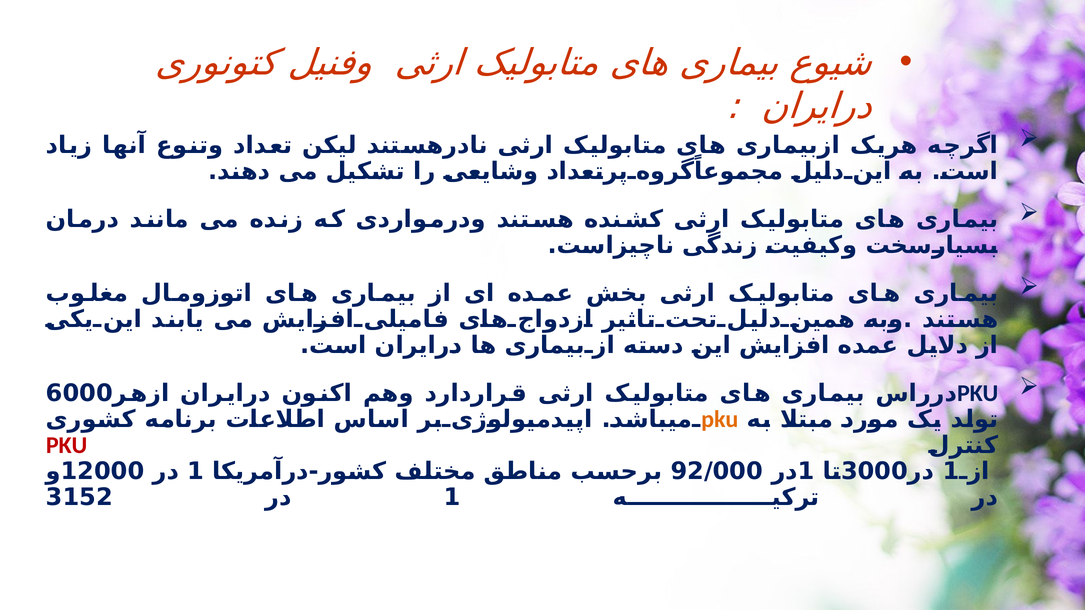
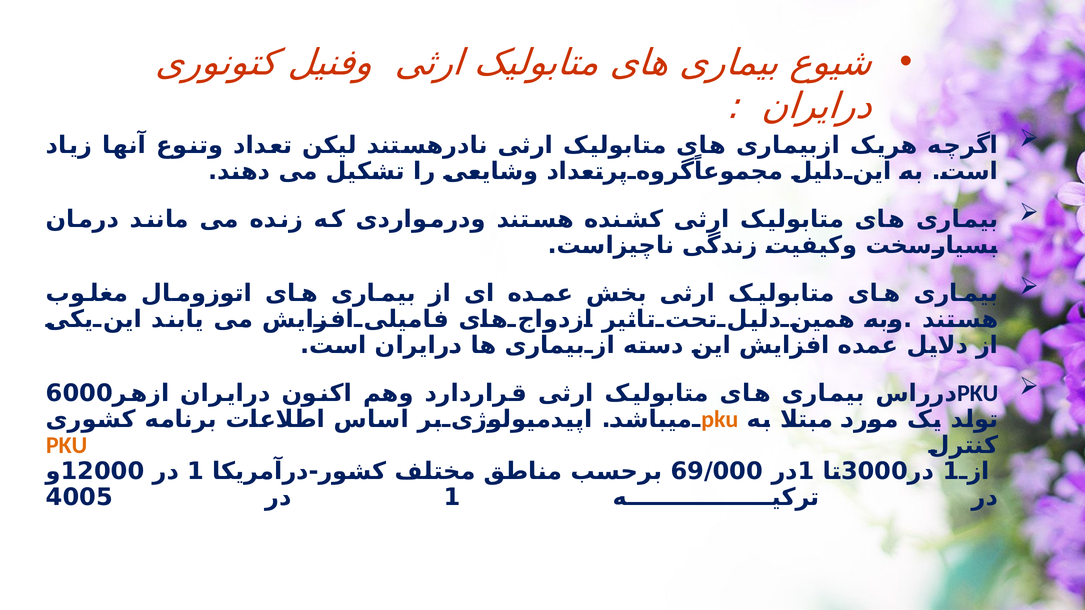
PKU colour: red -> orange (67, 445)
92/000: 92/000 -> 69/000 (717, 472)
3152: 3152 -> 4005 (79, 498)
